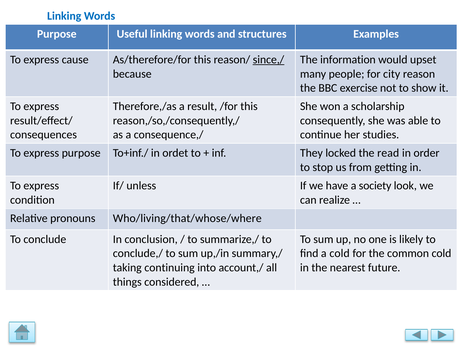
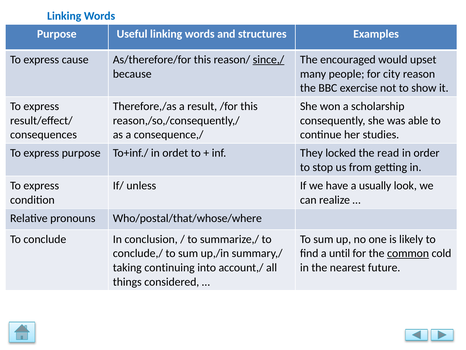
information: information -> encouraged (348, 60)
society: society -> usually (375, 185)
Who/living/that/whose/where: Who/living/that/whose/where -> Who/postal/that/whose/where (187, 218)
a cold: cold -> until (340, 253)
common underline: none -> present (408, 253)
